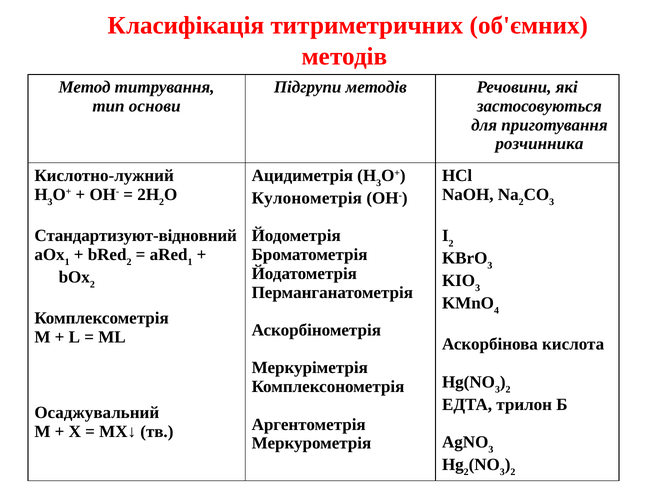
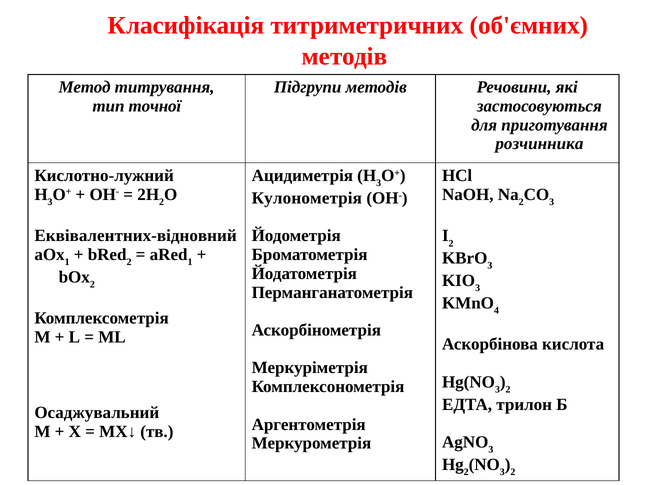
основи: основи -> точної (155, 106)
Стандартизуют-відновний: Стандартизуют-відновний -> Еквівалентних-відновний (136, 236)
